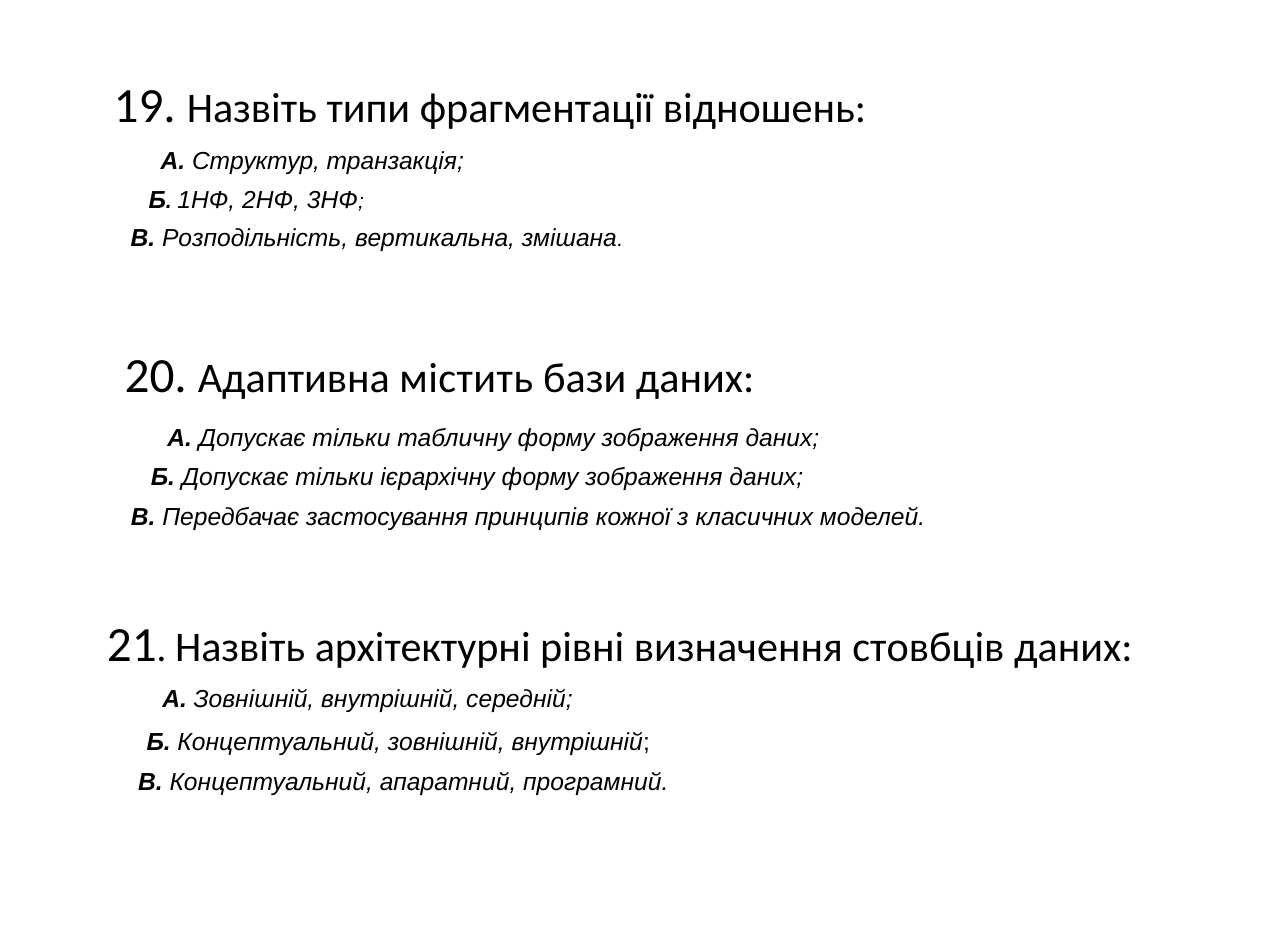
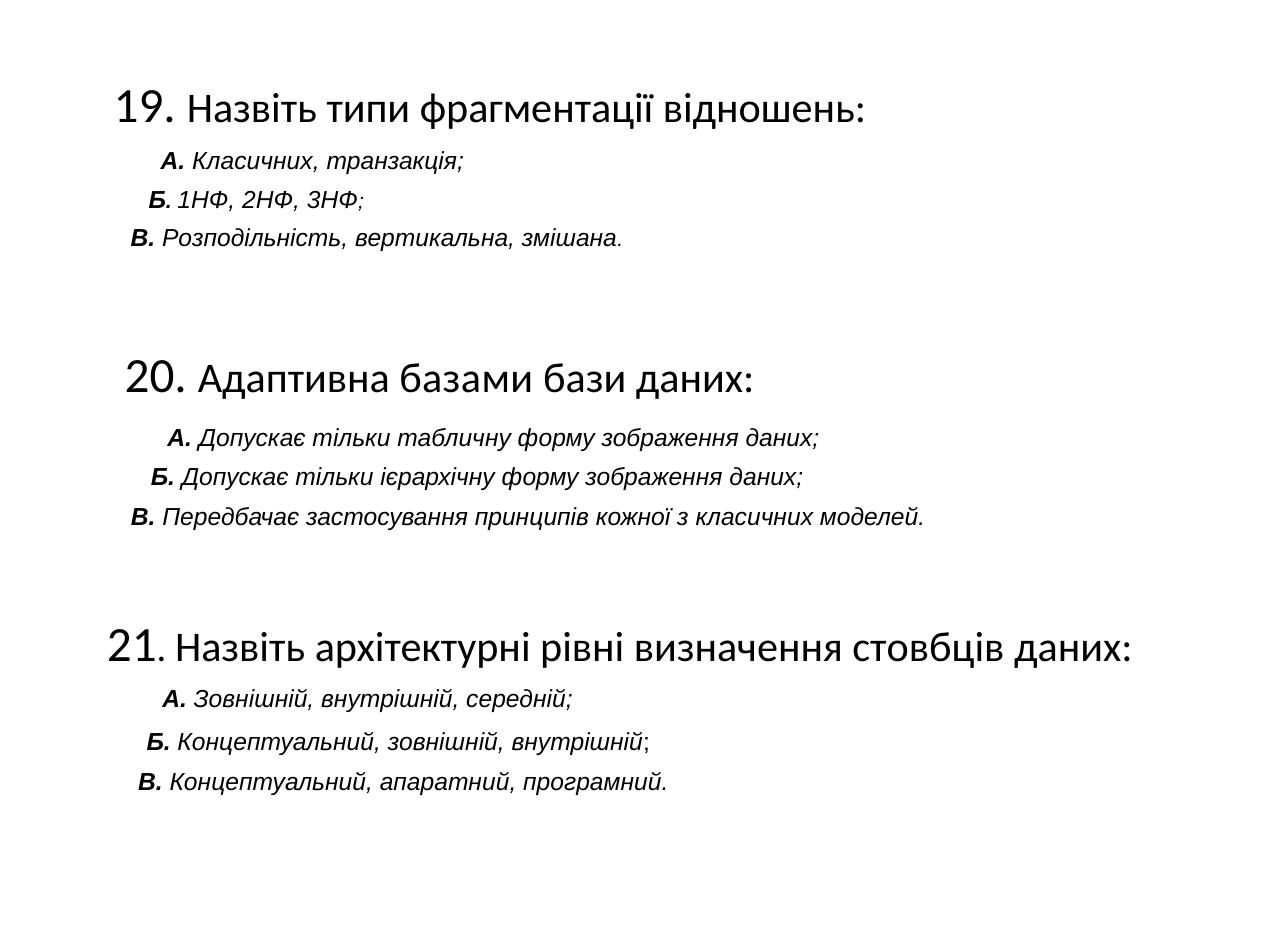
А Структур: Структур -> Класичних (256, 161)
містить: містить -> базами (466, 378)
